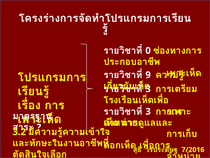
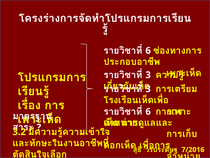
0: 0 -> 6 (148, 50)
9: 9 -> 3 (148, 75)
3: 3 -> 6 (148, 111)
